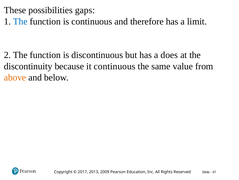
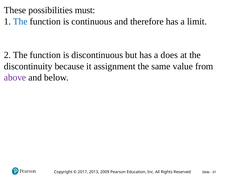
gaps: gaps -> must (85, 10)
it continuous: continuous -> assignment (115, 66)
above colour: orange -> purple (15, 77)
